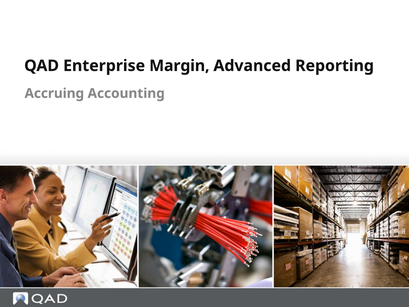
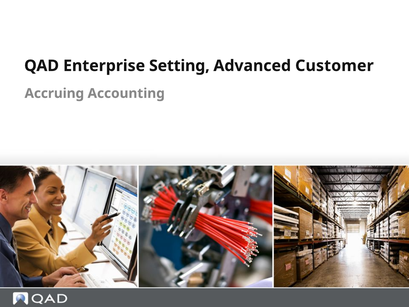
Margin: Margin -> Setting (179, 66)
Reporting: Reporting -> Customer (334, 66)
